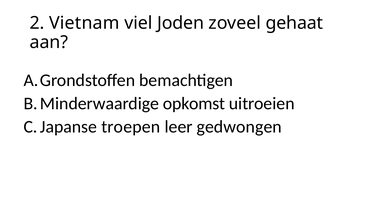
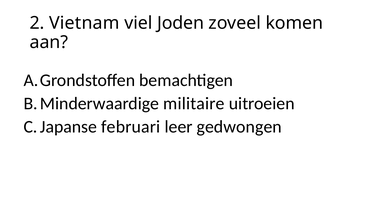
gehaat: gehaat -> komen (294, 23)
opkomst: opkomst -> militaire (194, 104)
troepen: troepen -> februari (131, 127)
